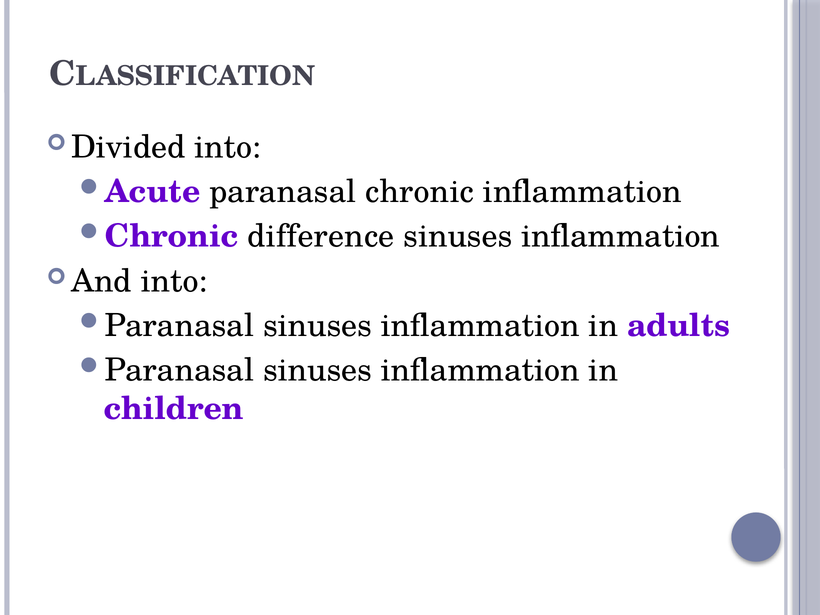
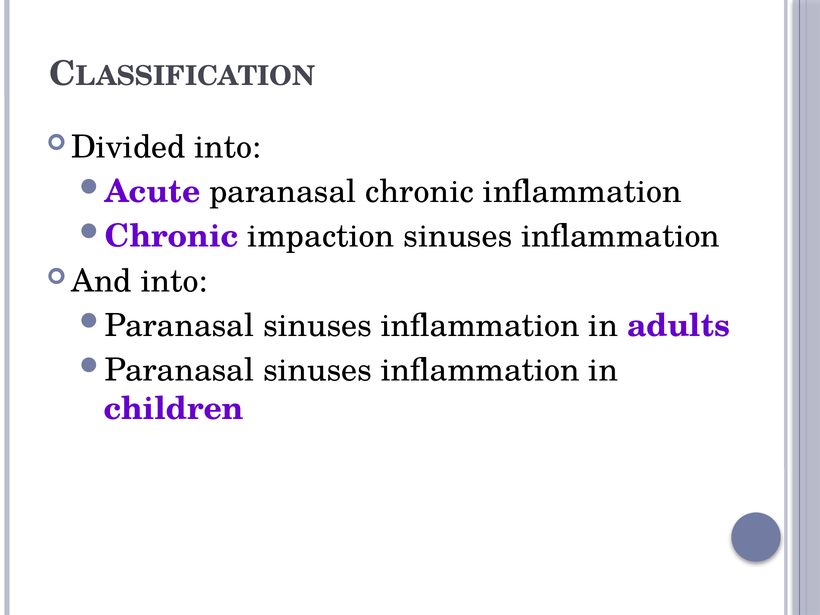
difference: difference -> impaction (321, 236)
